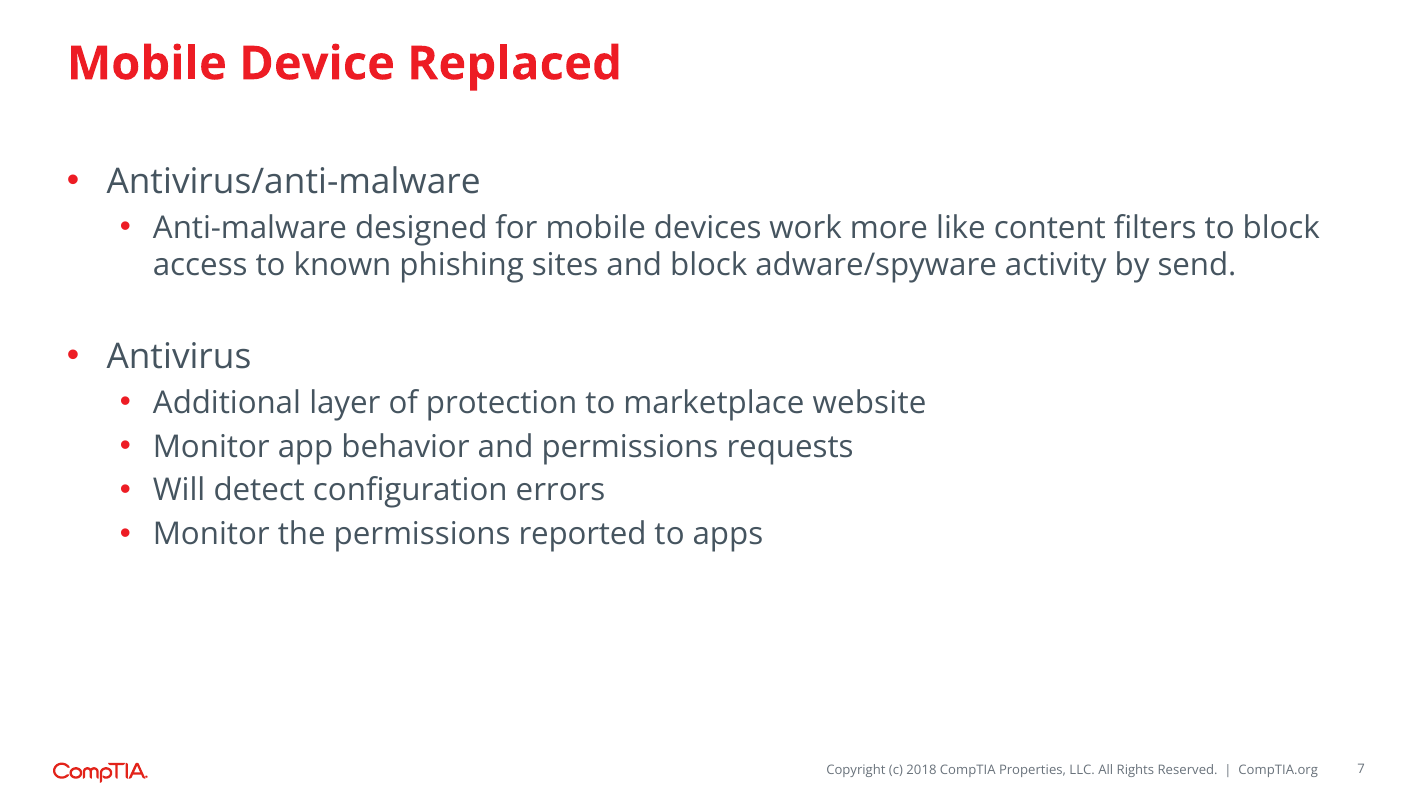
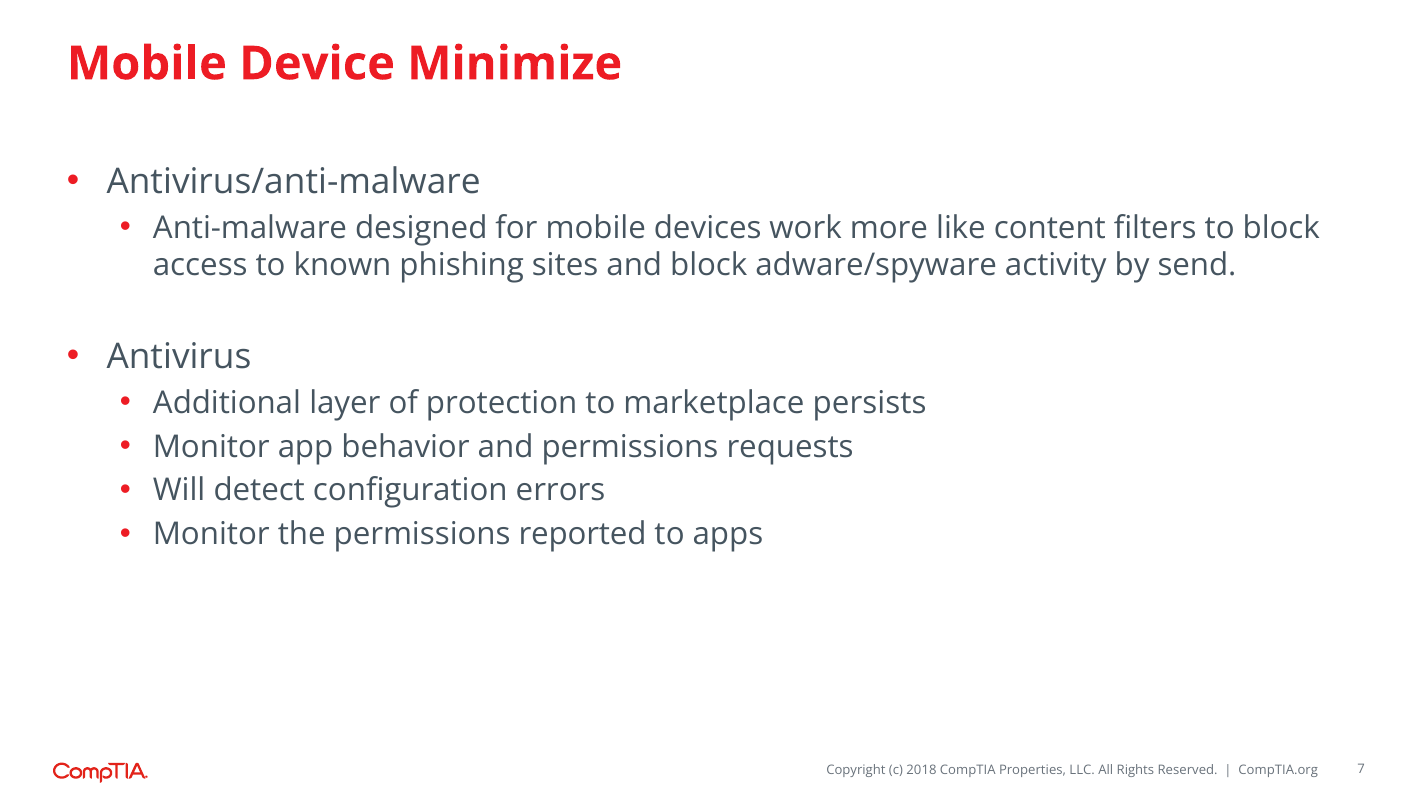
Replaced: Replaced -> Minimize (515, 64)
website: website -> persists (870, 403)
